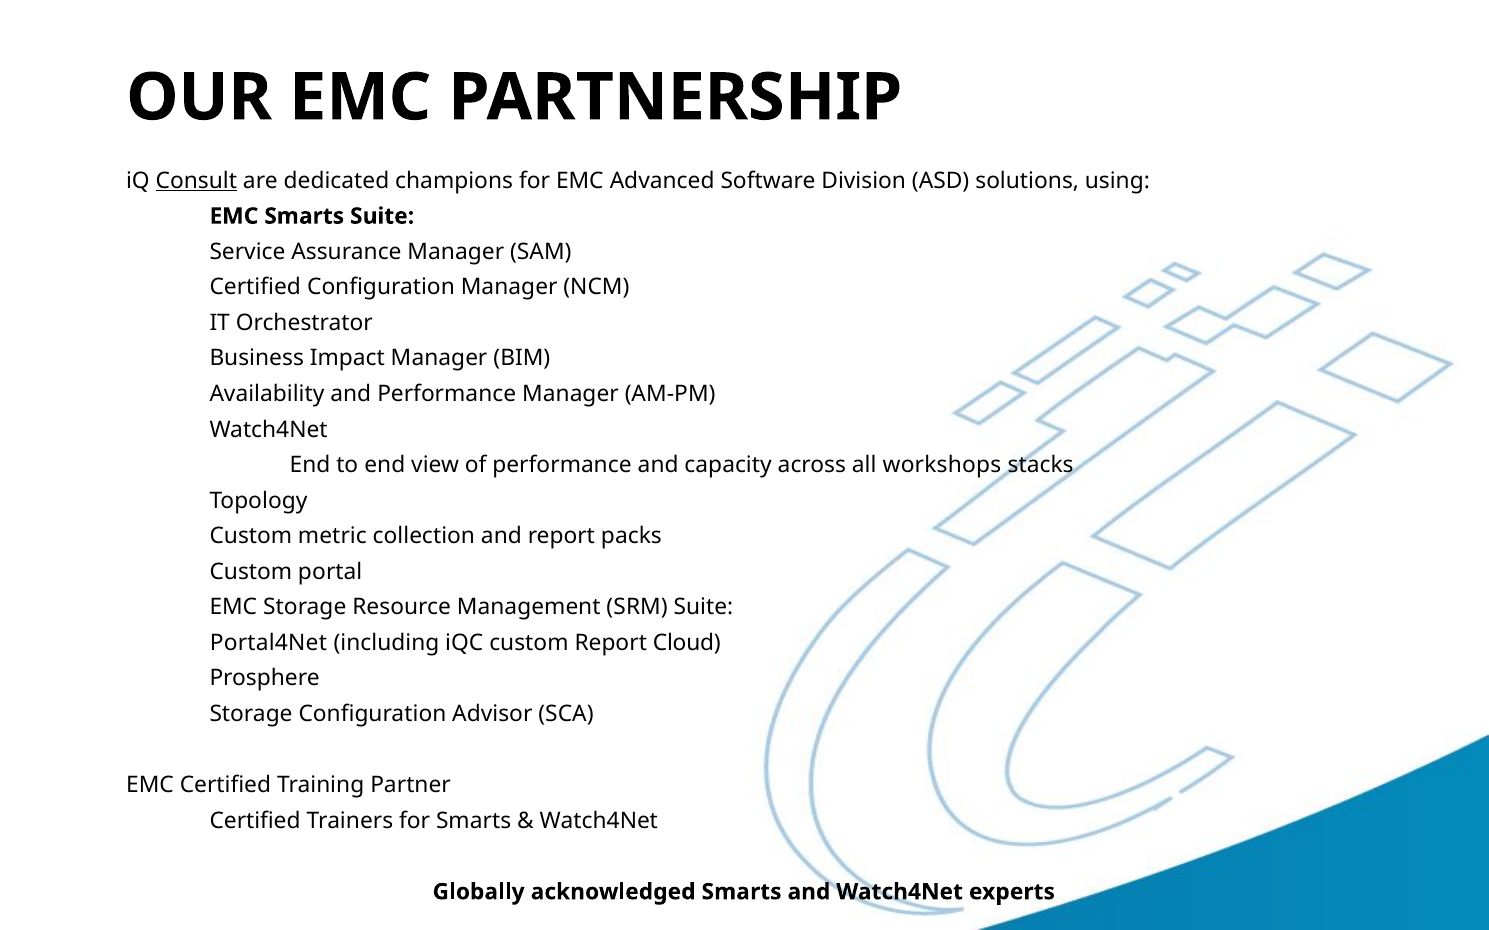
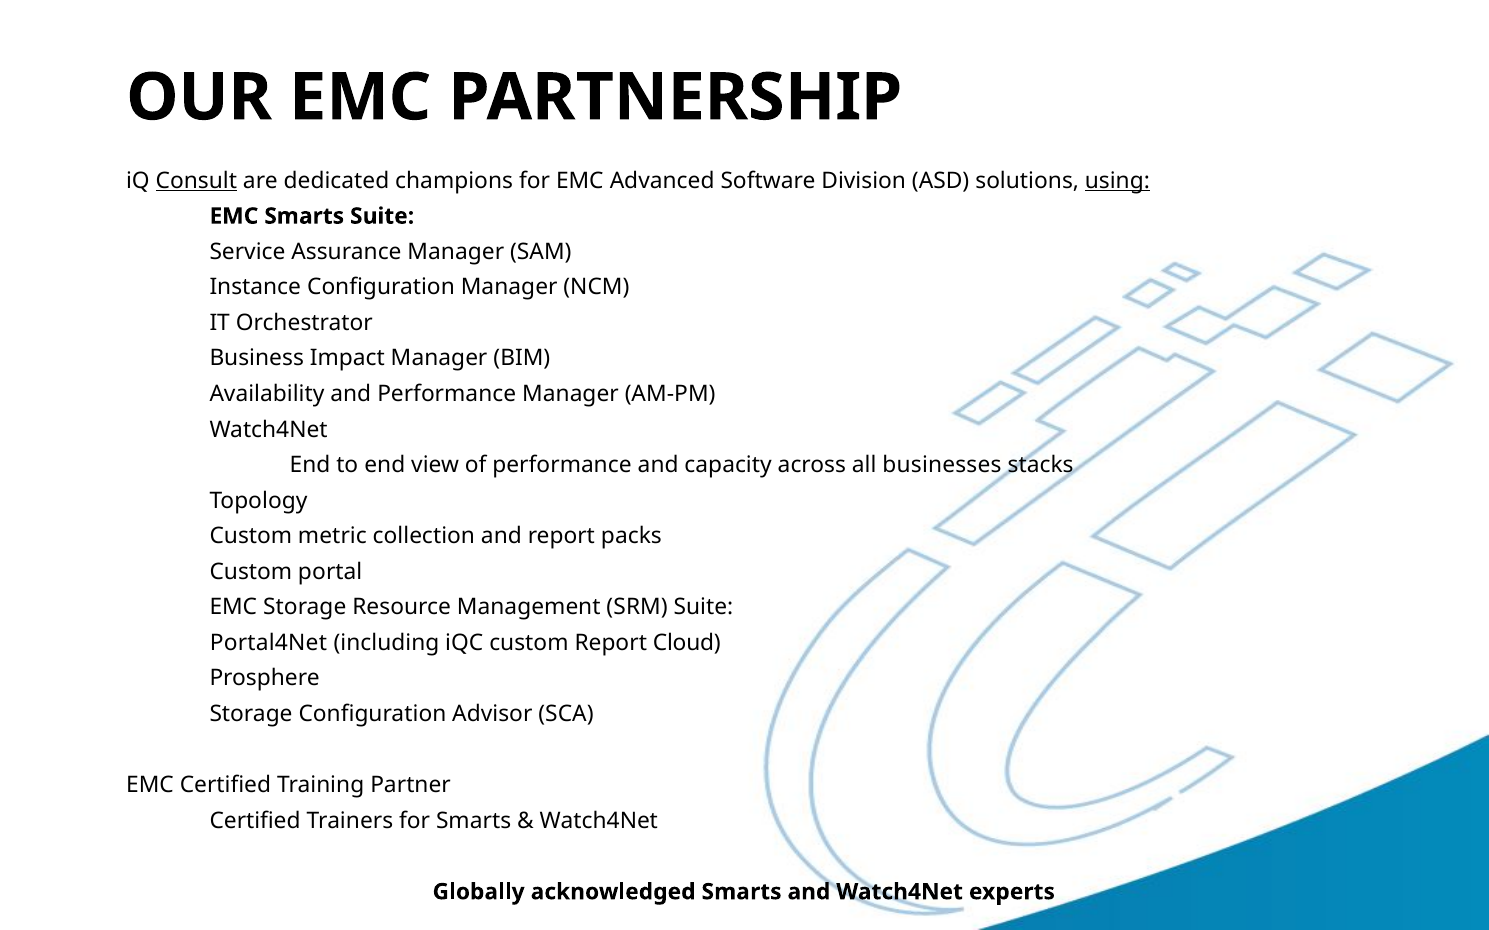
using underline: none -> present (1117, 181)
Certified: Certified -> Instance (255, 287)
workshops: workshops -> businesses (942, 465)
